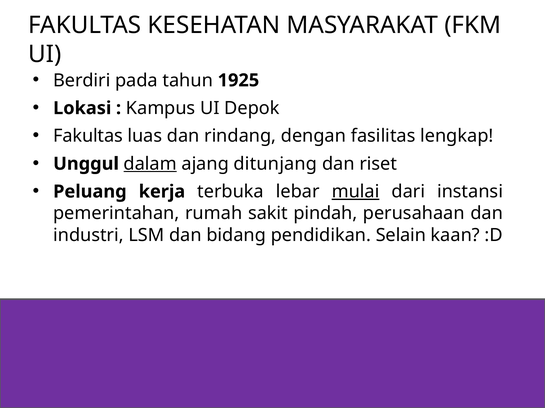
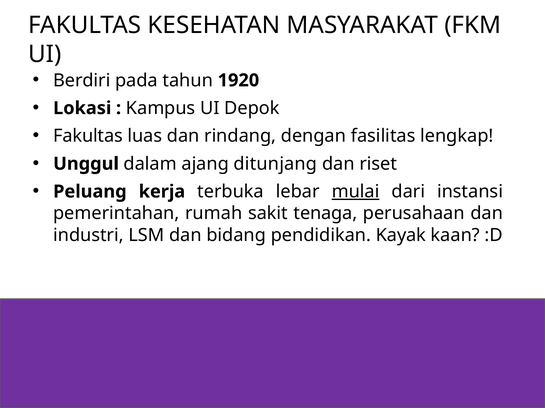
1925: 1925 -> 1920 (238, 80)
dalam underline: present -> none (150, 164)
pindah: pindah -> tenaga (325, 214)
Selain: Selain -> Kayak (401, 235)
